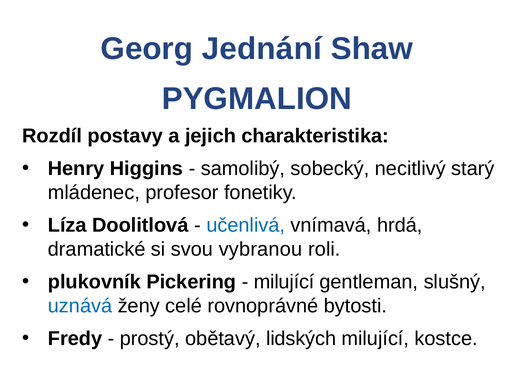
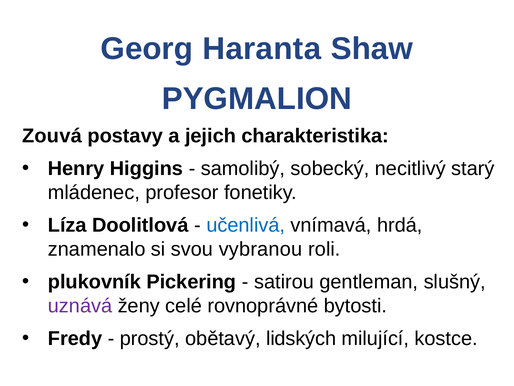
Jednání: Jednání -> Haranta (262, 49)
Rozdíl: Rozdíl -> Zouvá (52, 136)
dramatické: dramatické -> znamenalo (97, 249)
milující: milující -> satirou (284, 282)
uznává colour: blue -> purple (80, 306)
